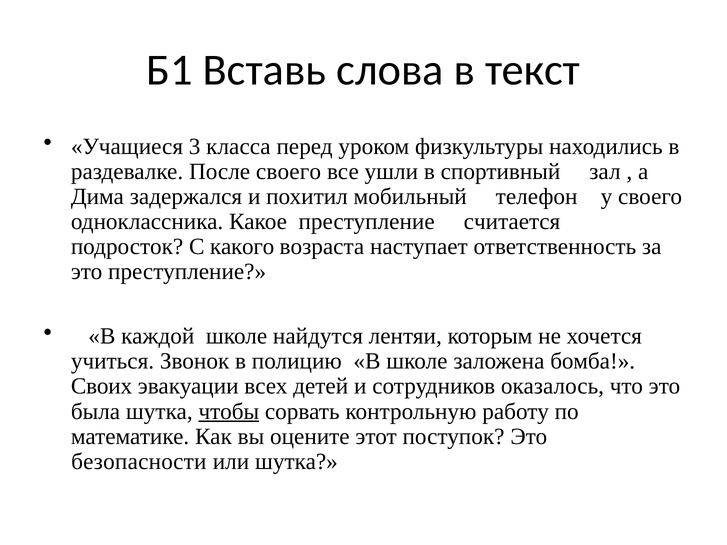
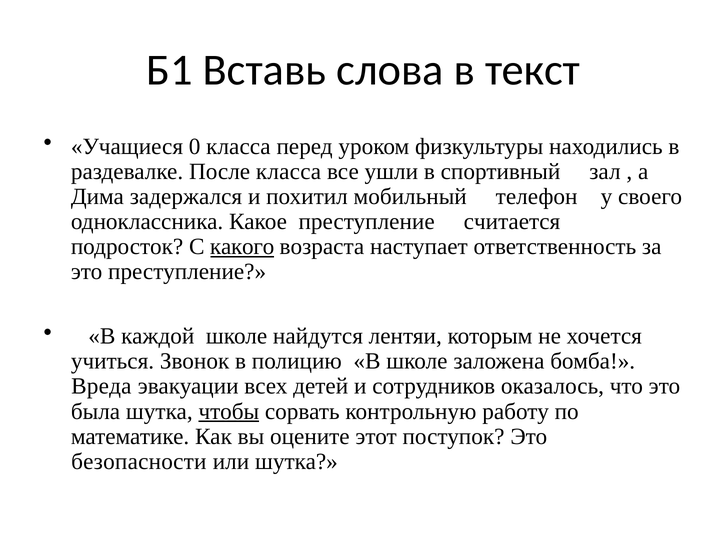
3: 3 -> 0 (195, 146)
После своего: своего -> класса (288, 171)
какого underline: none -> present (242, 247)
Своих: Своих -> Вреда (101, 386)
